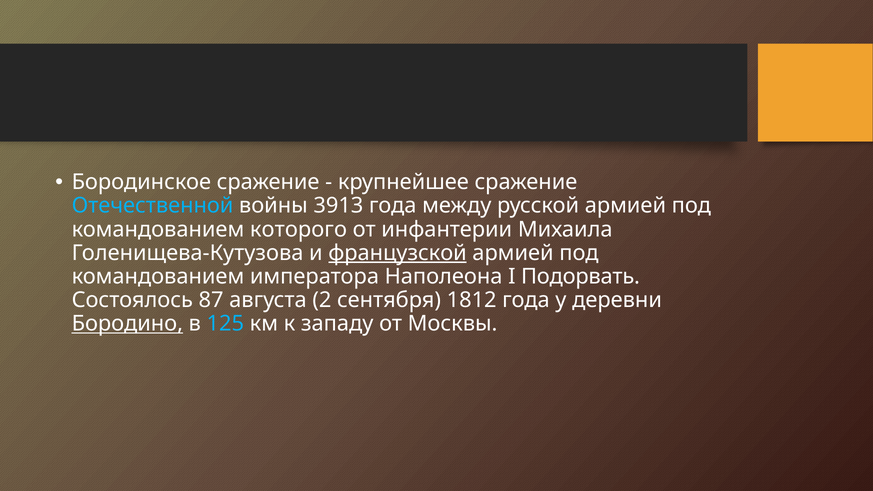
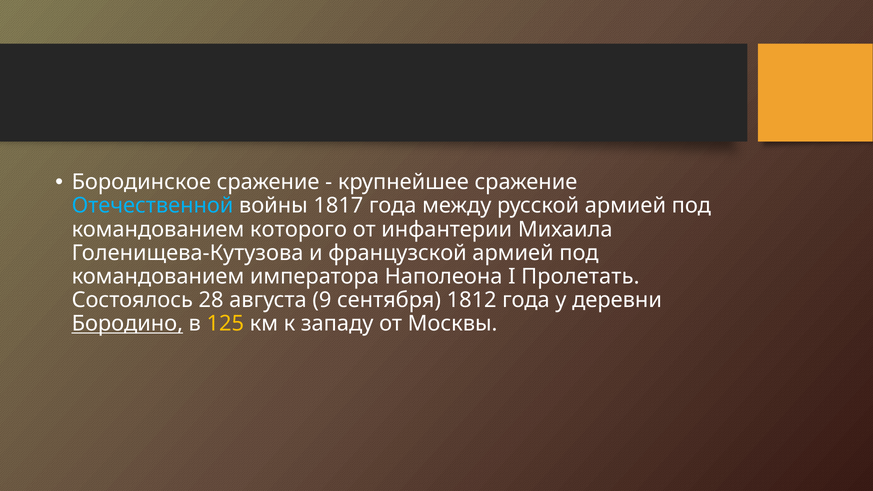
3913: 3913 -> 1817 (338, 206)
французской underline: present -> none (398, 253)
Подорвать: Подорвать -> Пролетать (580, 277)
87: 87 -> 28 (211, 300)
2: 2 -> 9 (322, 300)
125 colour: light blue -> yellow (225, 324)
